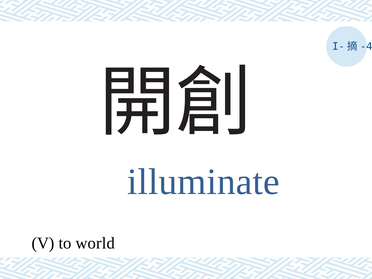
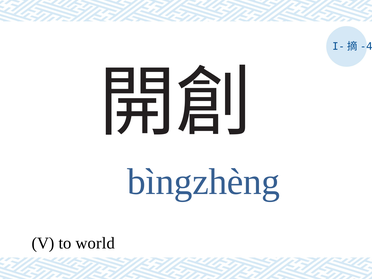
illuminate: illuminate -> bìngzhèng (204, 182)
